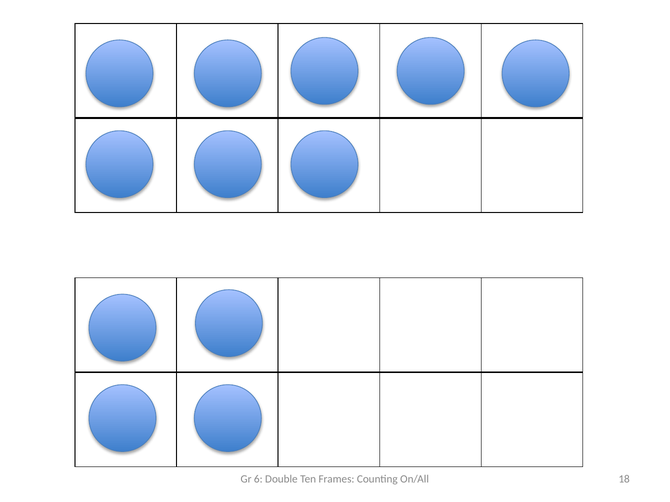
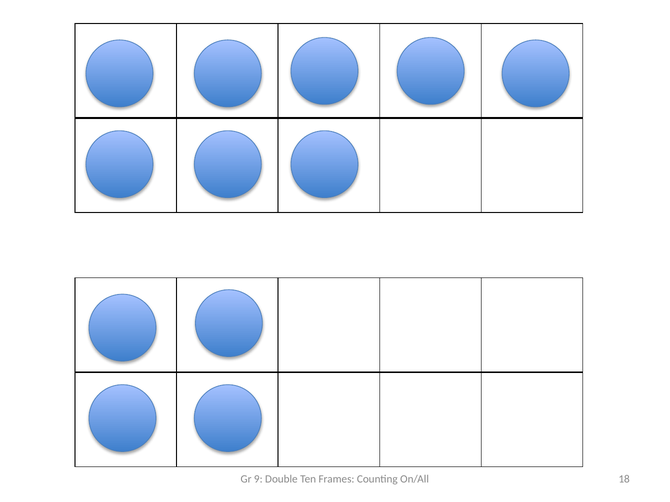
6: 6 -> 9 (258, 480)
